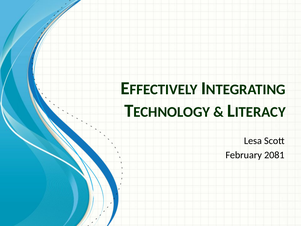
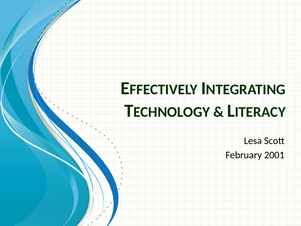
2081: 2081 -> 2001 (274, 155)
